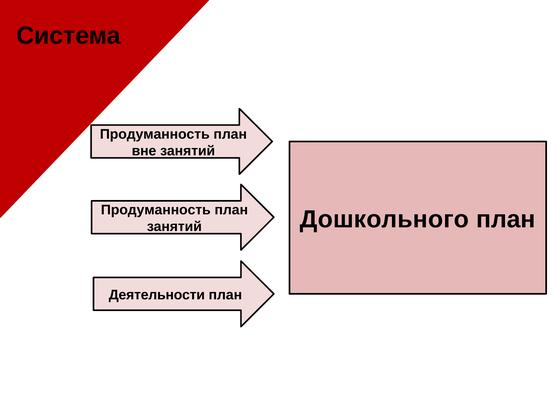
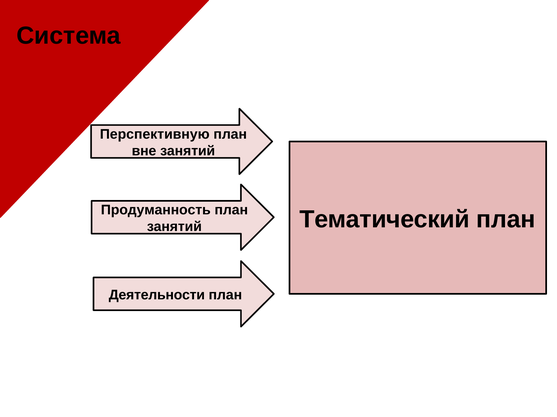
Продуманность: Продуманность -> Перспективную (155, 134)
Дошкольного: Дошкольного -> Тематический (385, 220)
